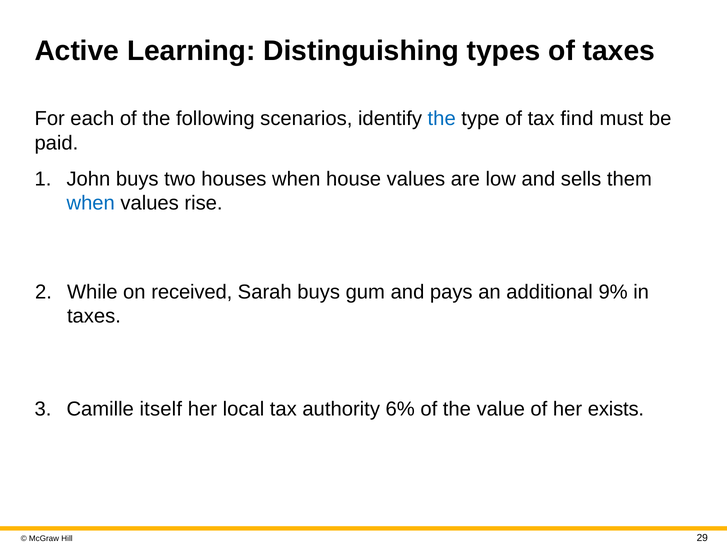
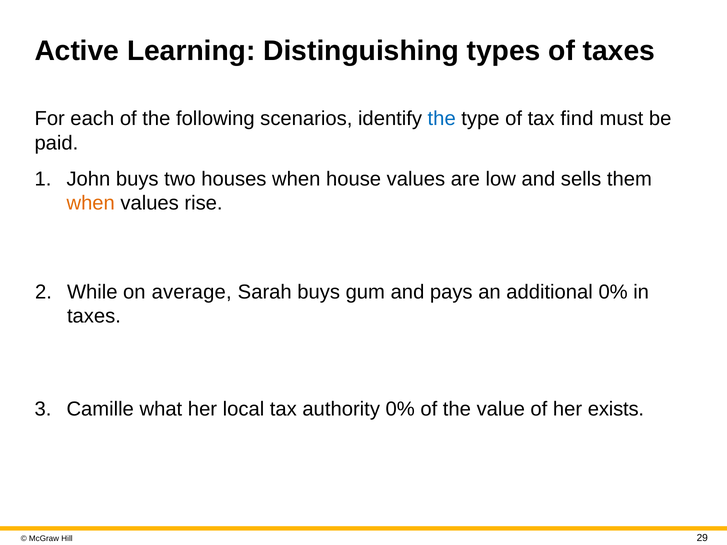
when colour: blue -> orange (91, 203)
received: received -> average (192, 292)
additional 9%: 9% -> 0% (613, 292)
itself: itself -> what (161, 409)
authority 6%: 6% -> 0% (400, 409)
